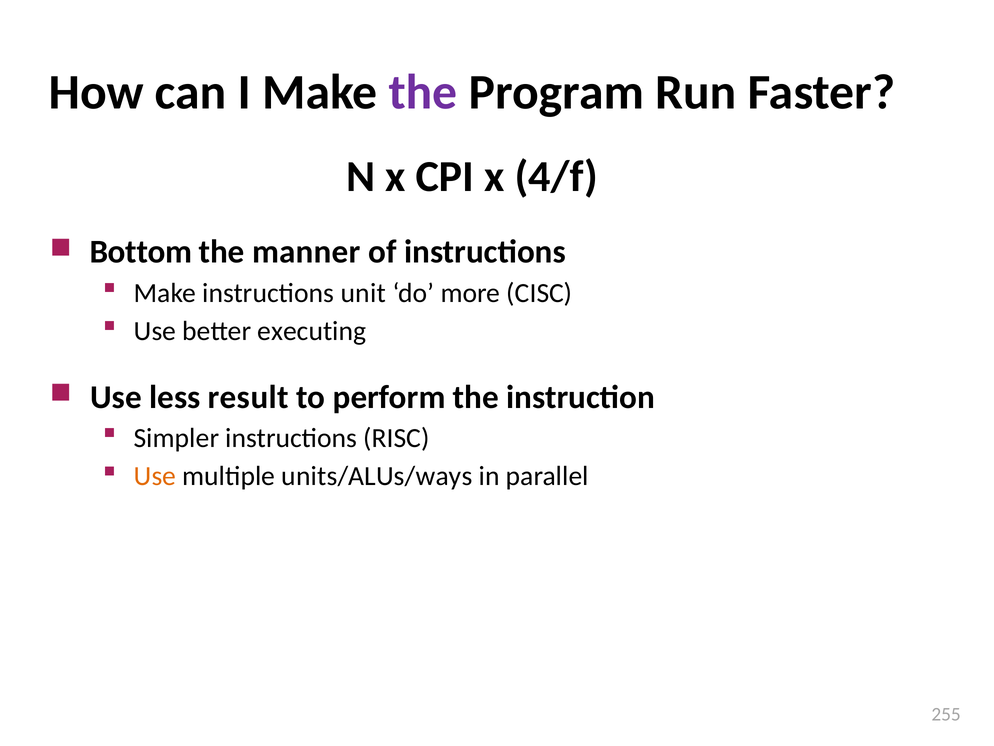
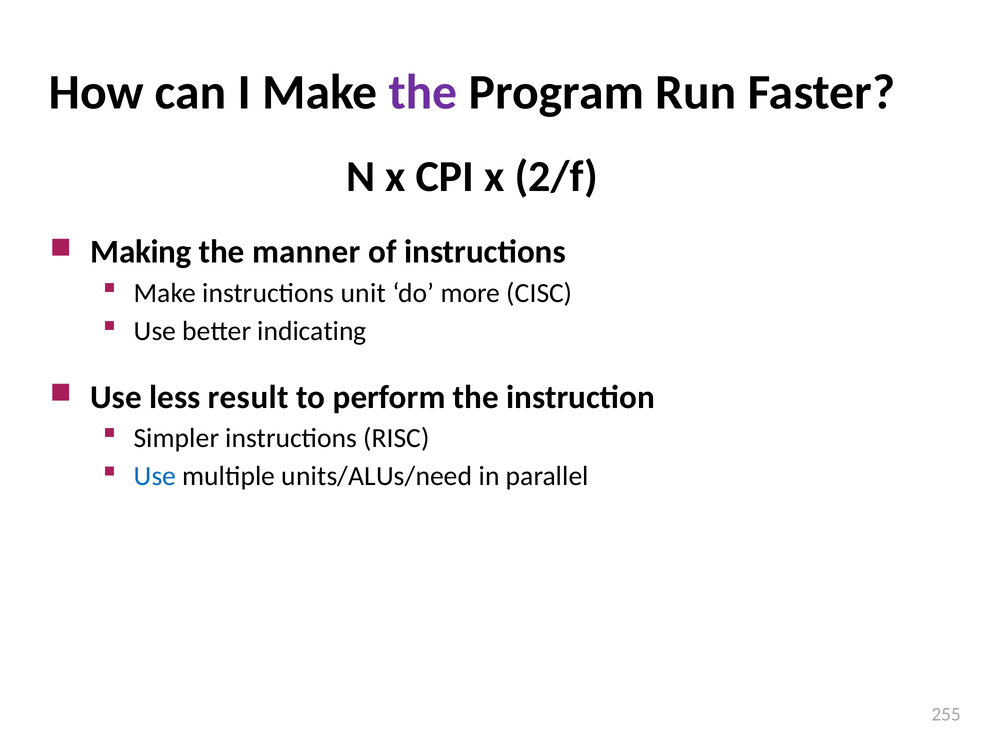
4/f: 4/f -> 2/f (556, 177)
Bottom: Bottom -> Making (141, 252)
executing: executing -> indicating (312, 331)
Use colour: orange -> blue (155, 476)
units/ALUs/ways: units/ALUs/ways -> units/ALUs/need (377, 476)
